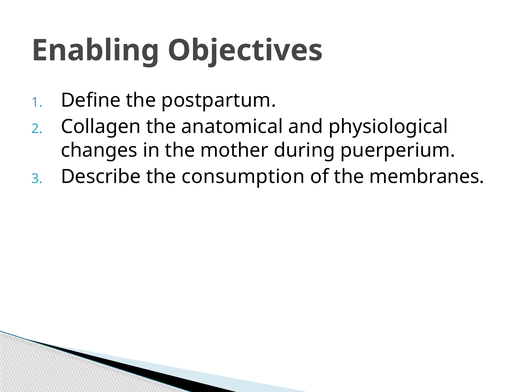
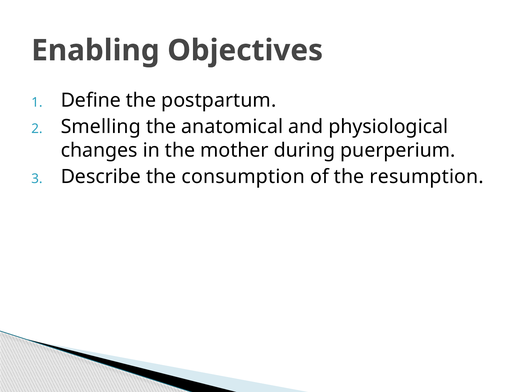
Collagen: Collagen -> Smelling (101, 127)
membranes: membranes -> resumption (427, 177)
